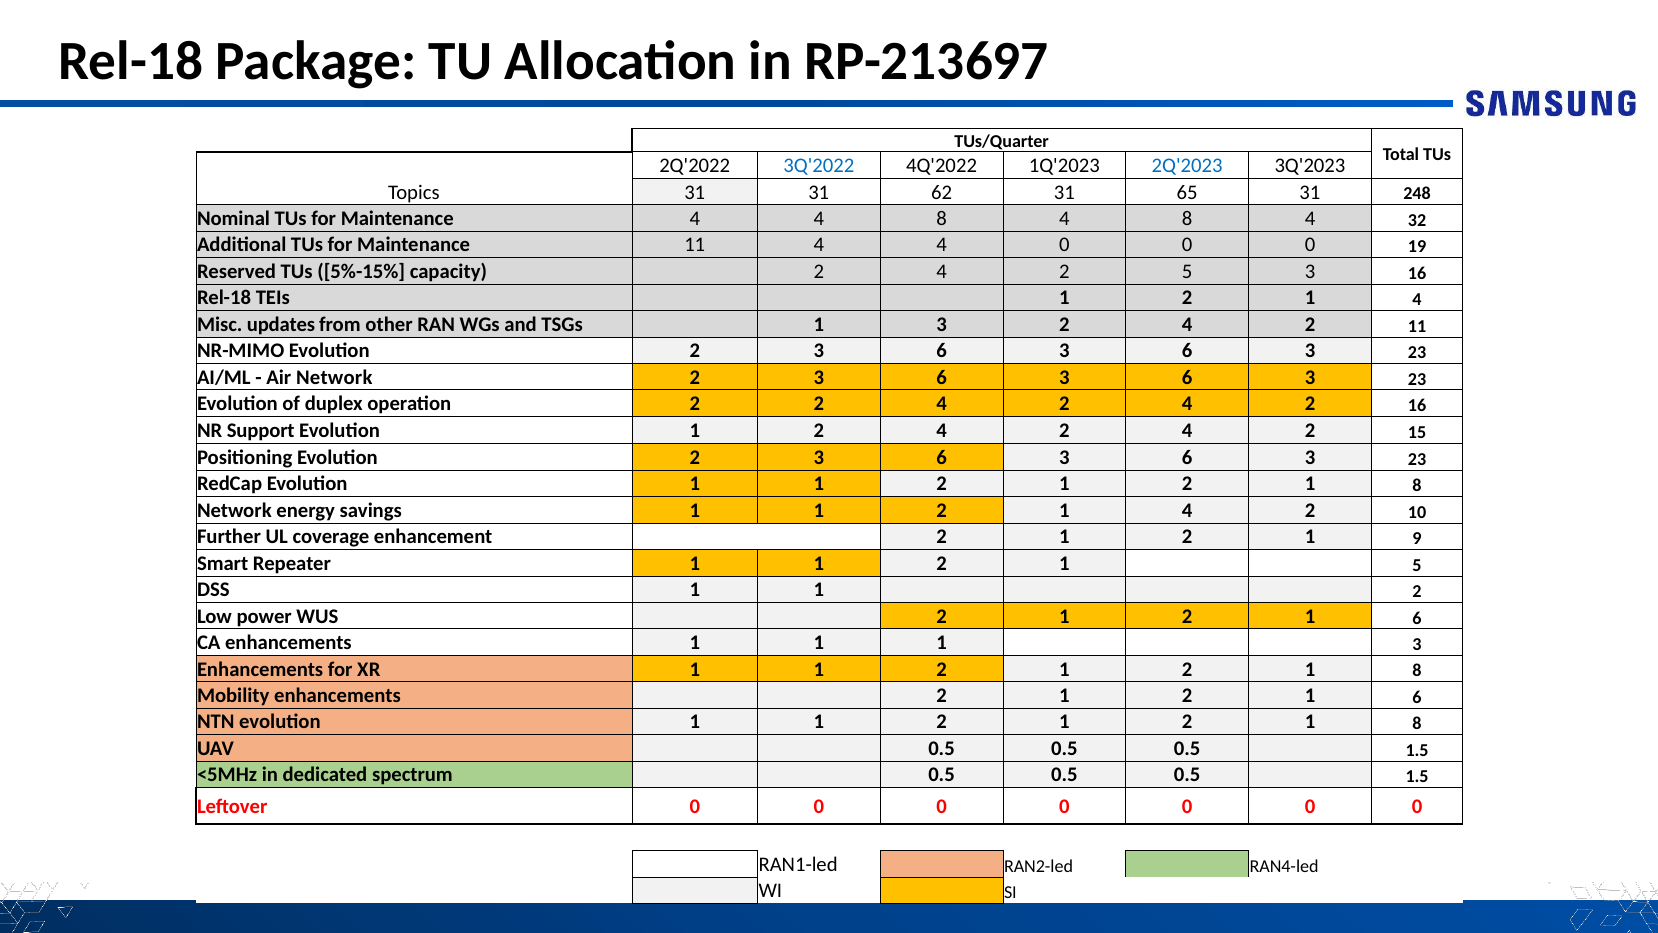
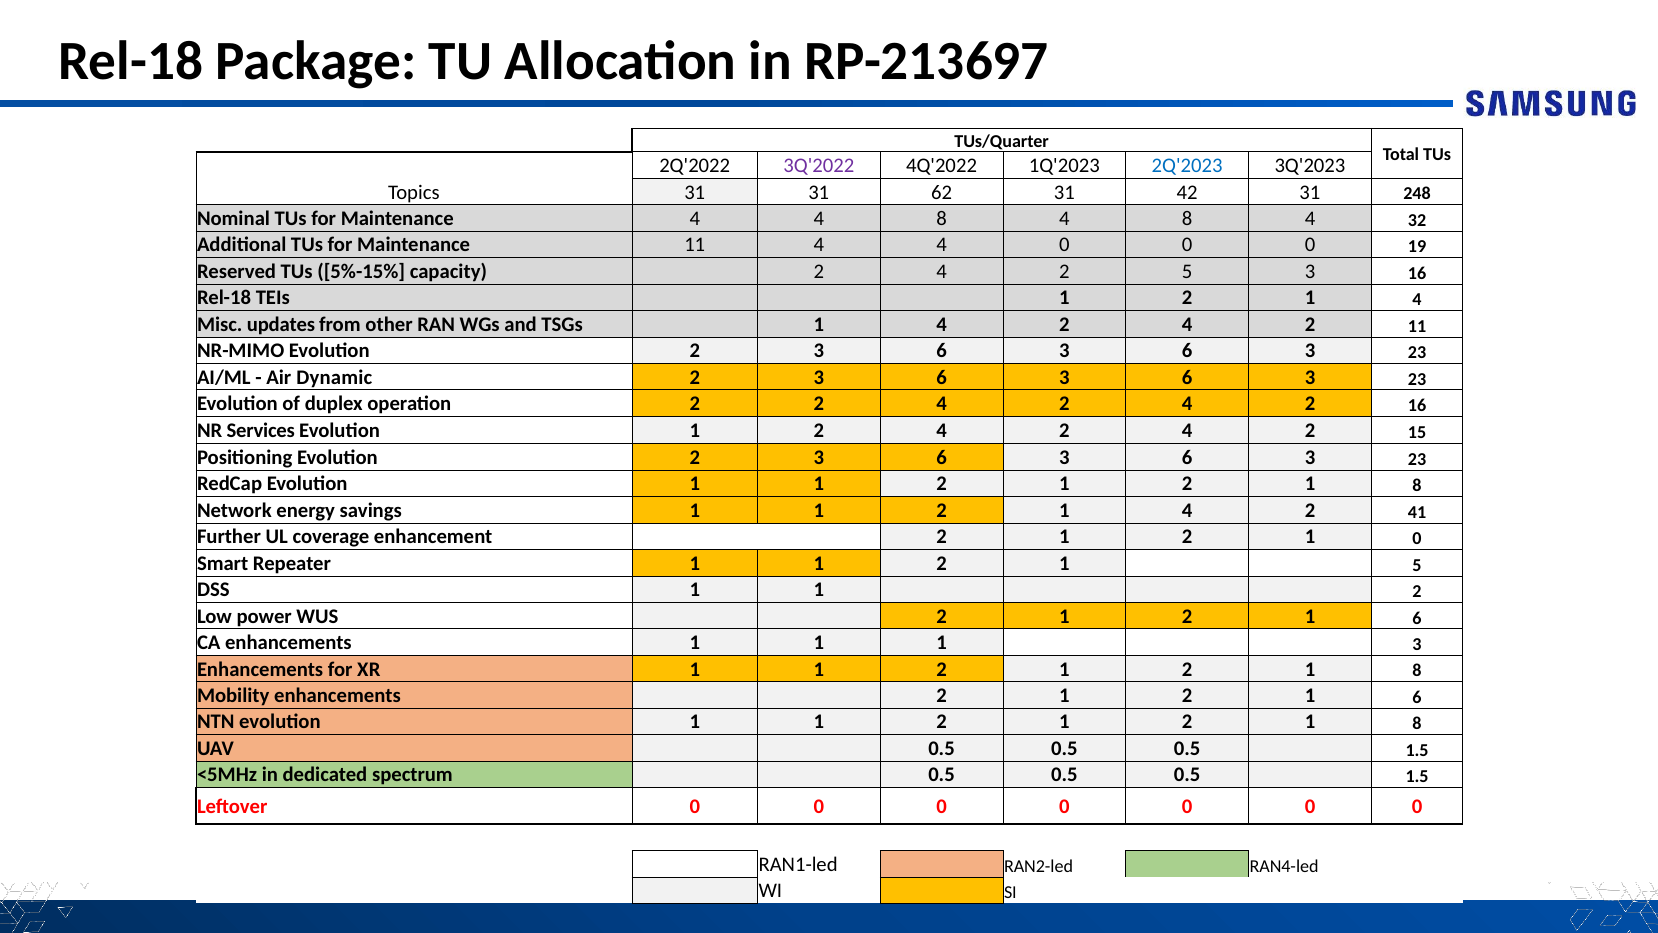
3Q'2022 colour: blue -> purple (819, 166)
65: 65 -> 42 (1187, 192)
TSGs 1 3: 3 -> 4 (942, 324)
Air Network: Network -> Dynamic (334, 377)
Support: Support -> Services (261, 431)
10: 10 -> 41 (1417, 512)
1 9: 9 -> 0 (1417, 538)
